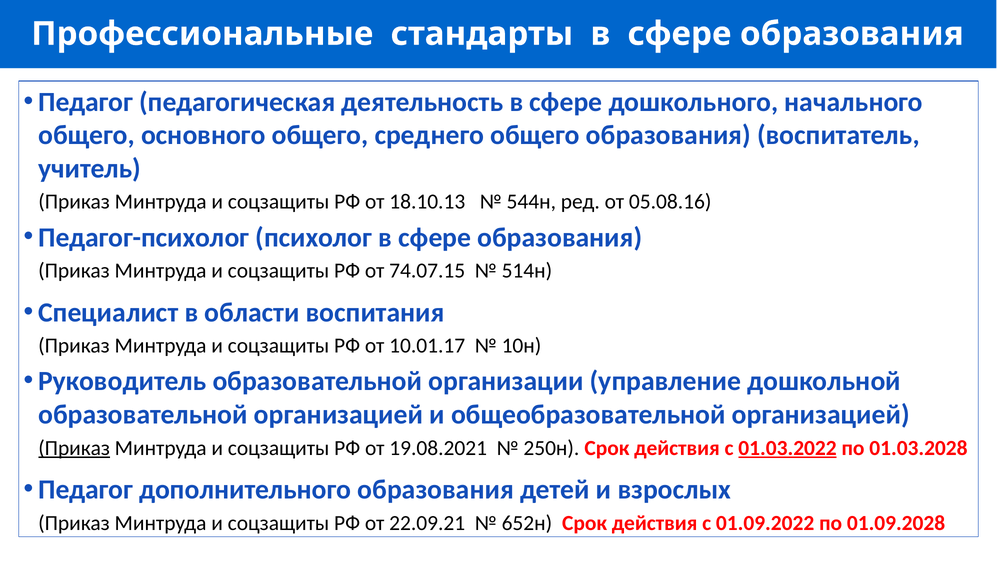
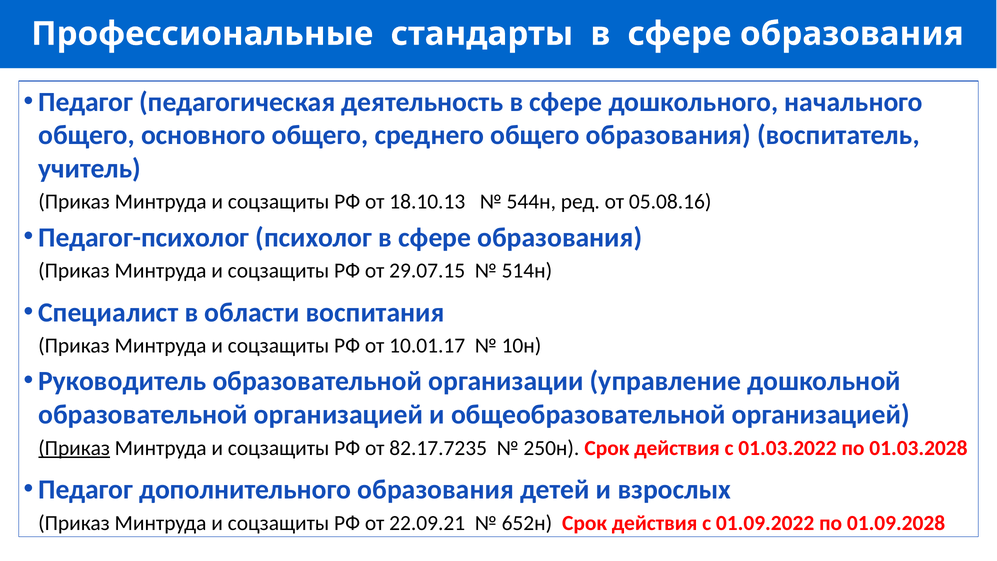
74.07.15: 74.07.15 -> 29.07.15 (427, 271)
19.08.2021: 19.08.2021 -> 82.17.7235 (438, 448)
01.03.2022 underline: present -> none (788, 448)
